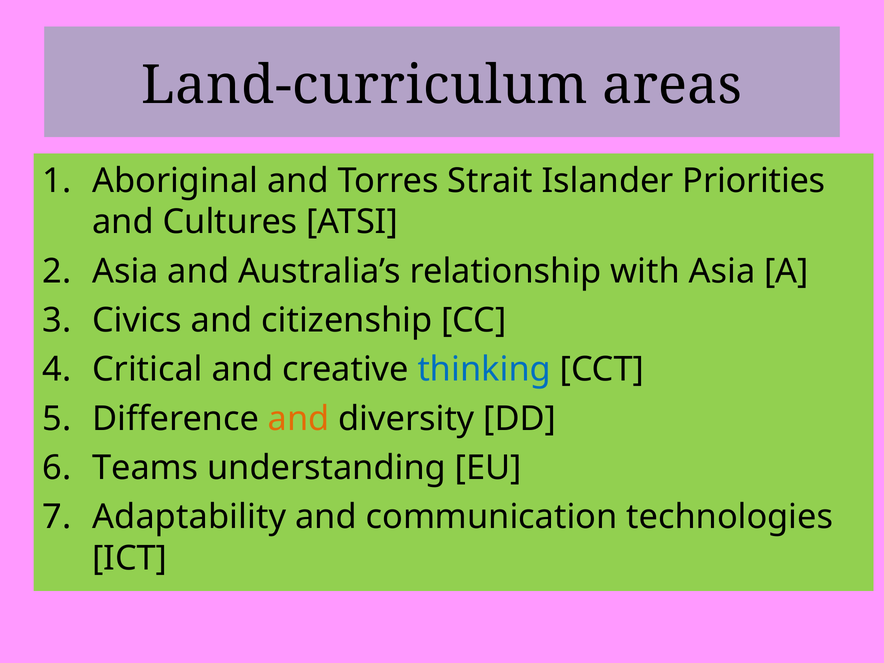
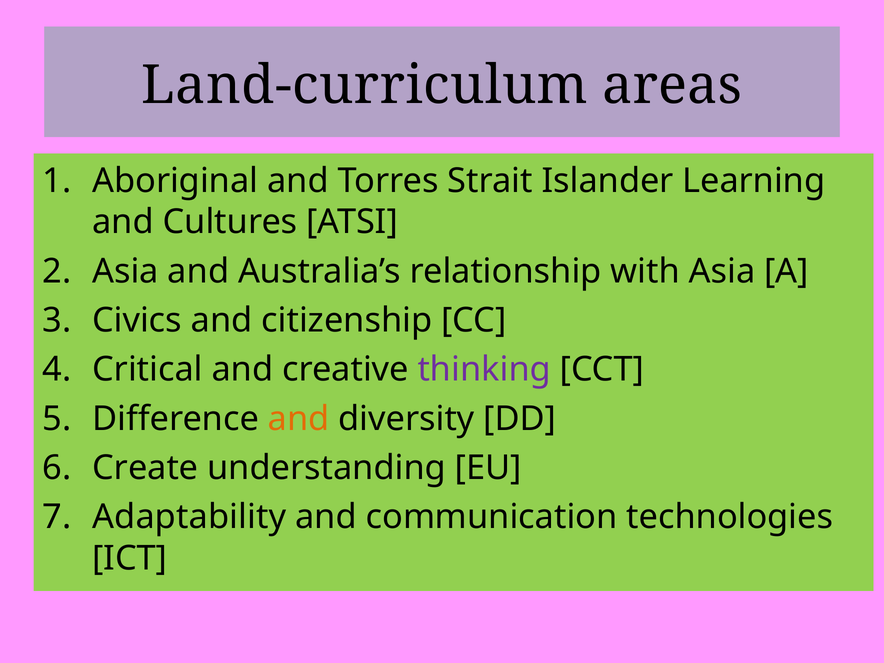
Priorities: Priorities -> Learning (754, 181)
thinking colour: blue -> purple (484, 370)
Teams: Teams -> Create (145, 468)
